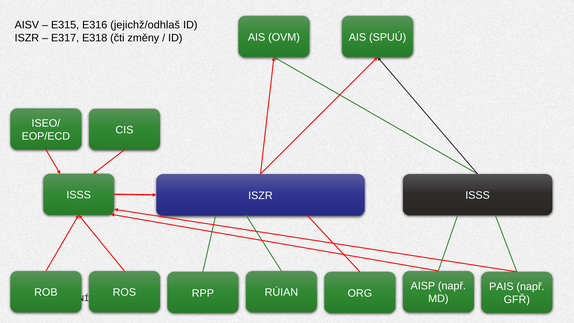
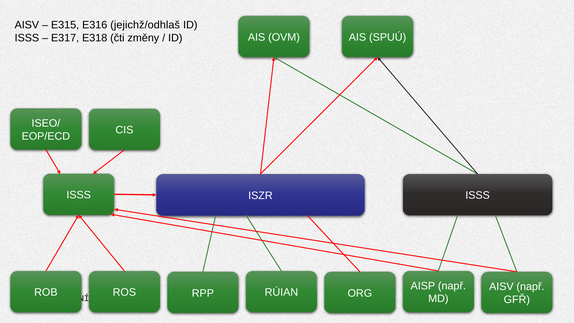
ISZR: ISZR -> ISSS (27, 38)
PAIS: PAIS -> AISV (501, 287)
